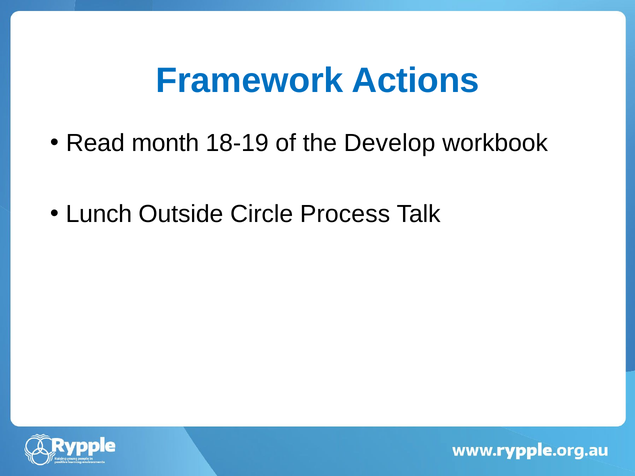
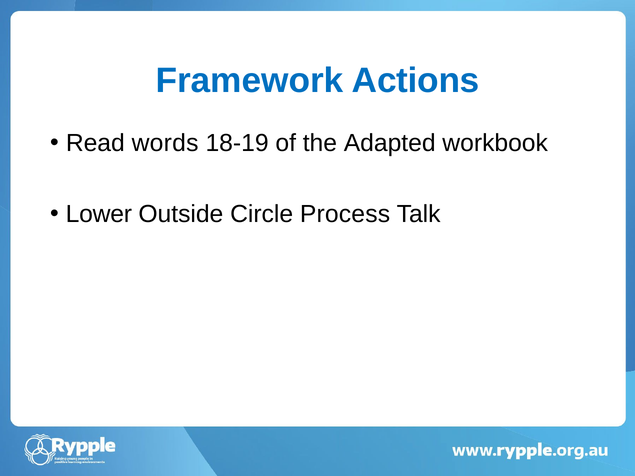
month: month -> words (165, 143)
Develop: Develop -> Adapted (390, 143)
Lunch: Lunch -> Lower (99, 214)
